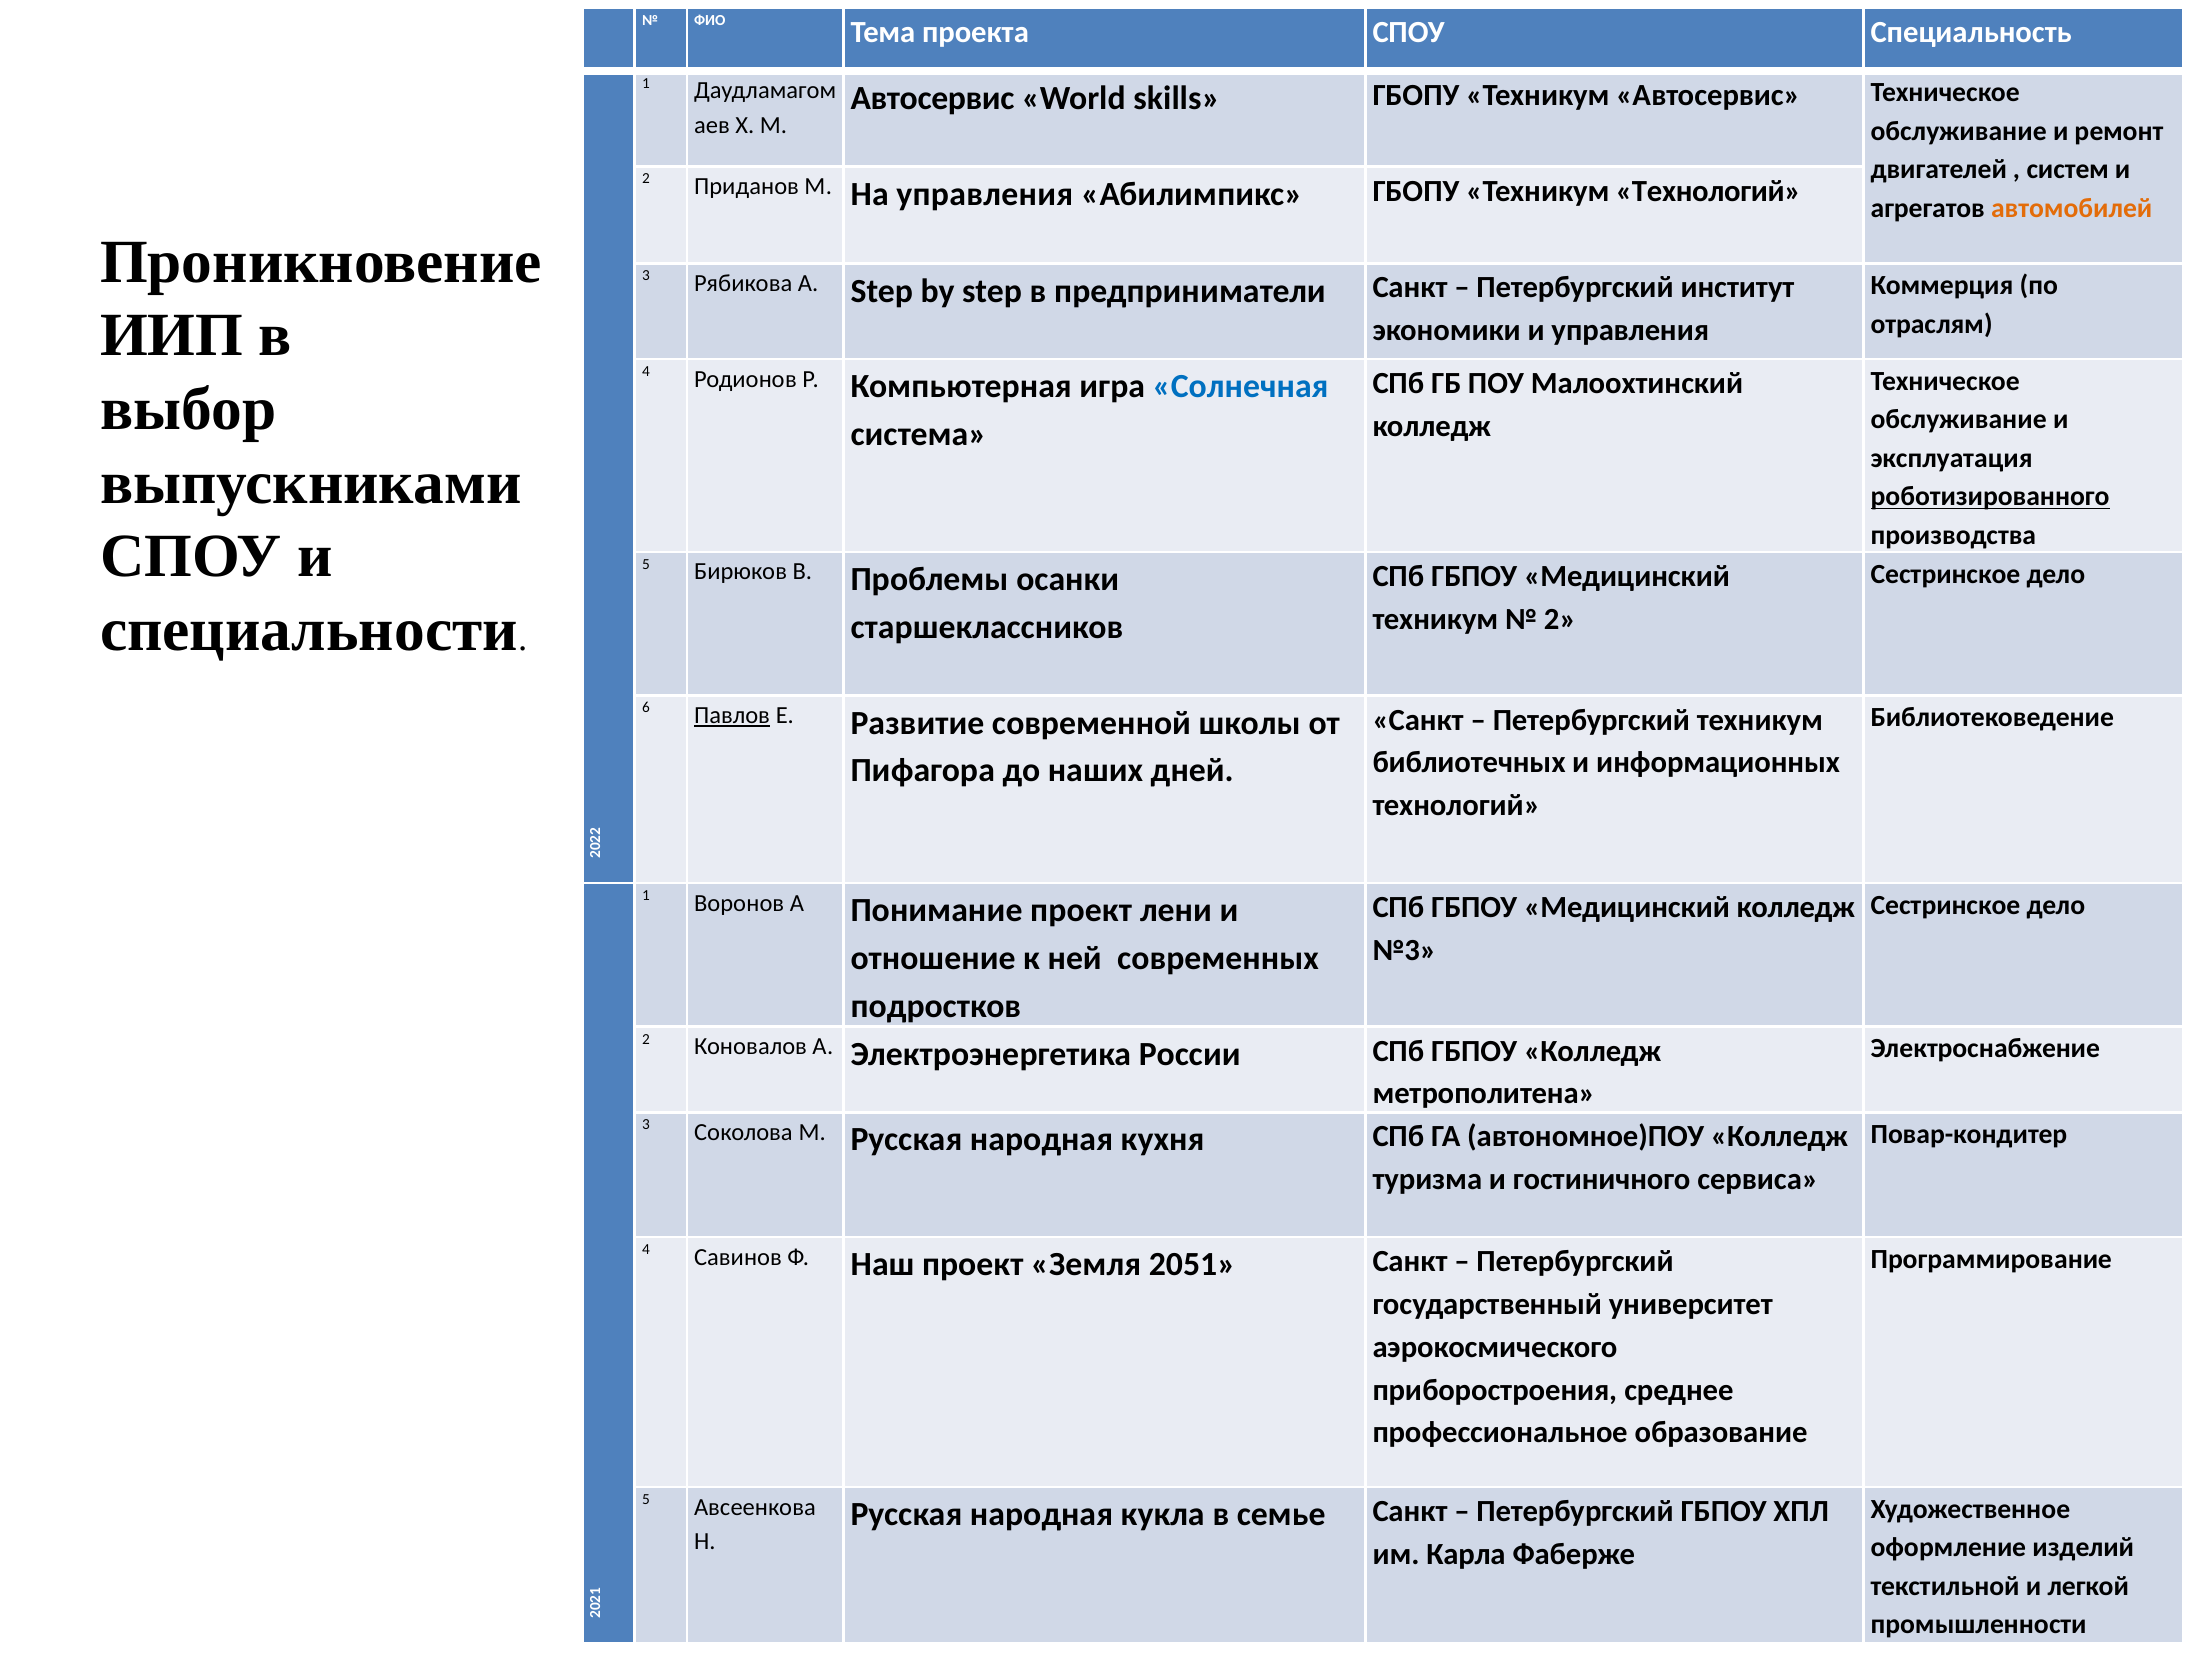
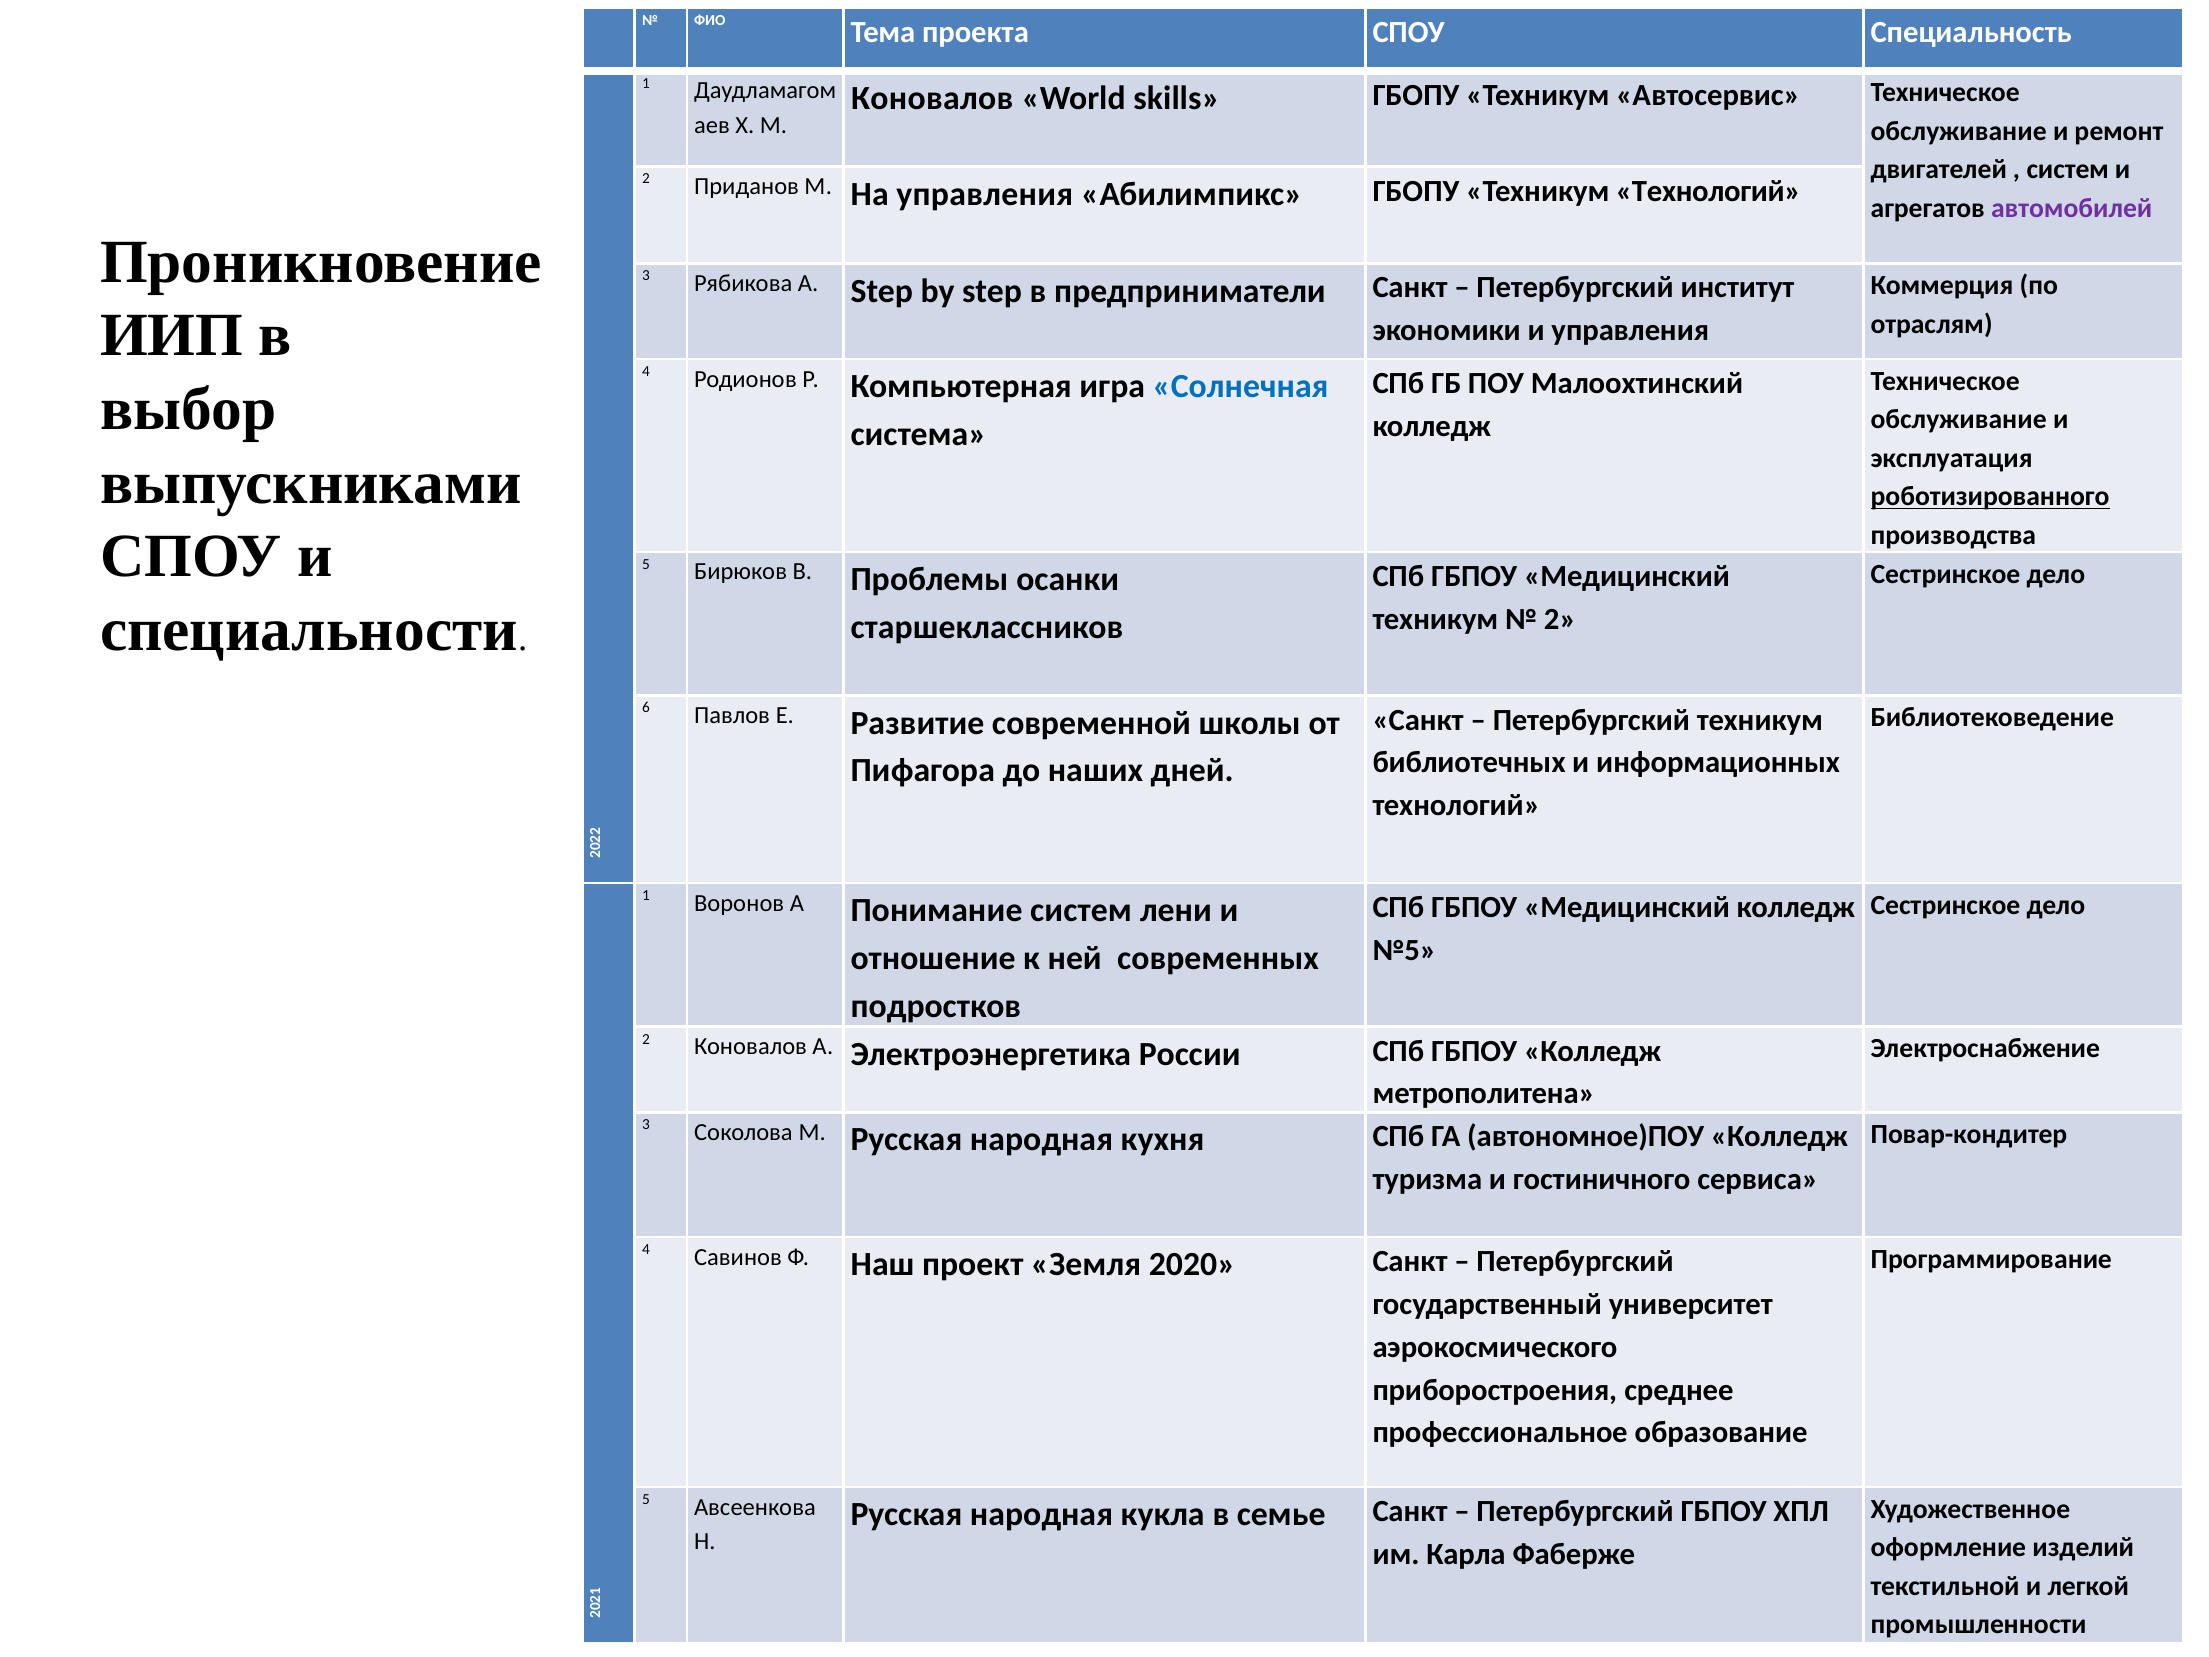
Автосервис: Автосервис -> Коновалов (932, 98)
автомобилей colour: orange -> purple (2072, 208)
Павлов underline: present -> none (732, 715)
Понимание проект: проект -> систем (1081, 910)
№3: №3 -> №5 (1404, 950)
2051: 2051 -> 2020 (1192, 1264)
